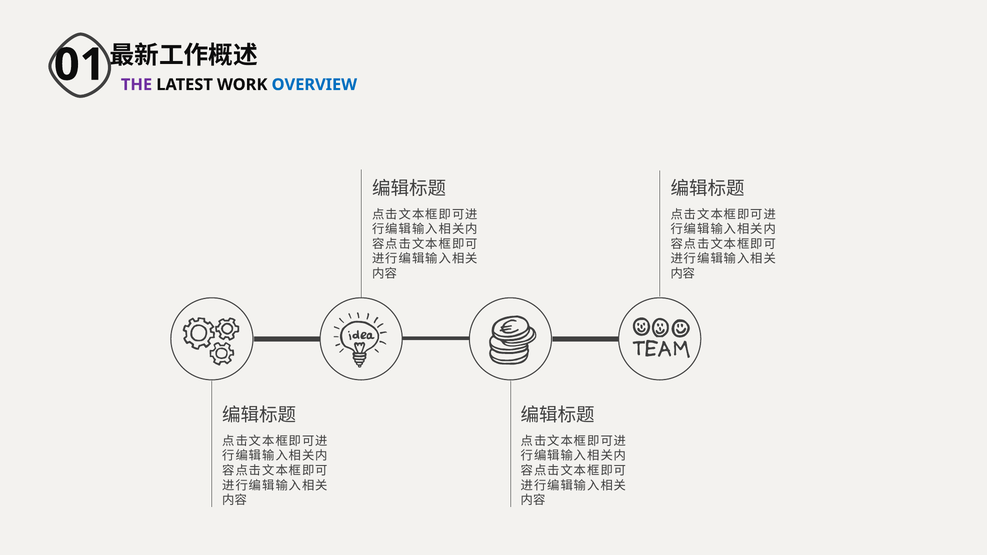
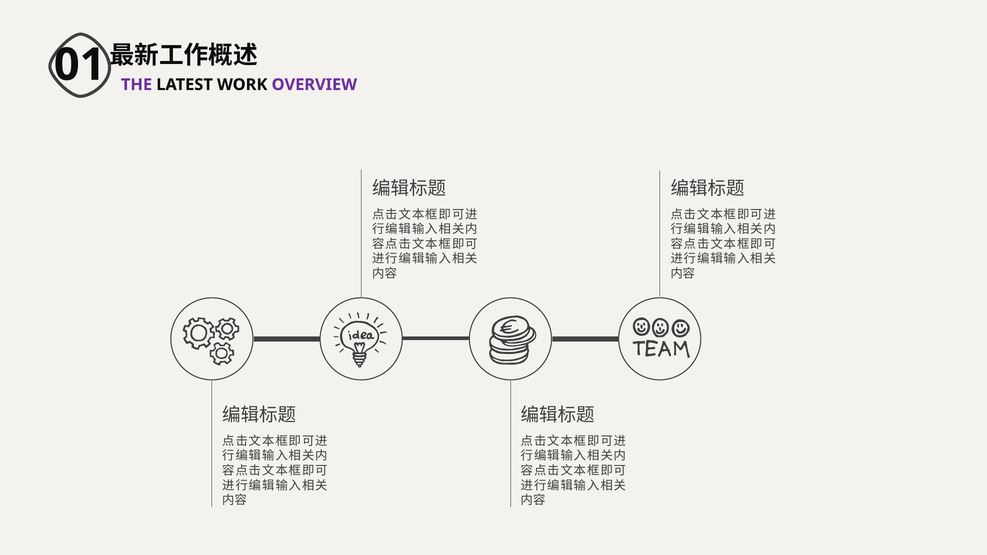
OVERVIEW colour: blue -> purple (314, 85)
